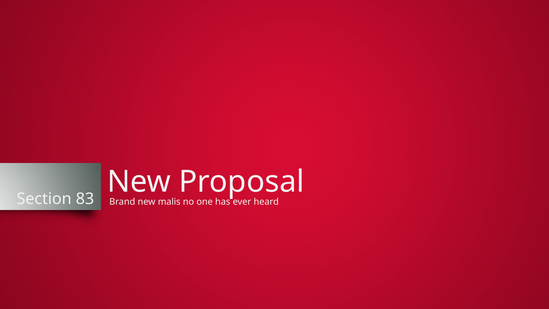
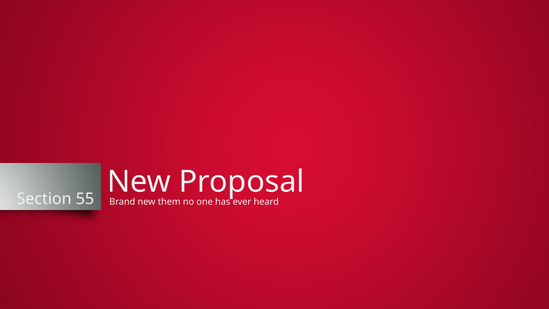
83: 83 -> 55 (85, 199)
malis: malis -> them (169, 202)
